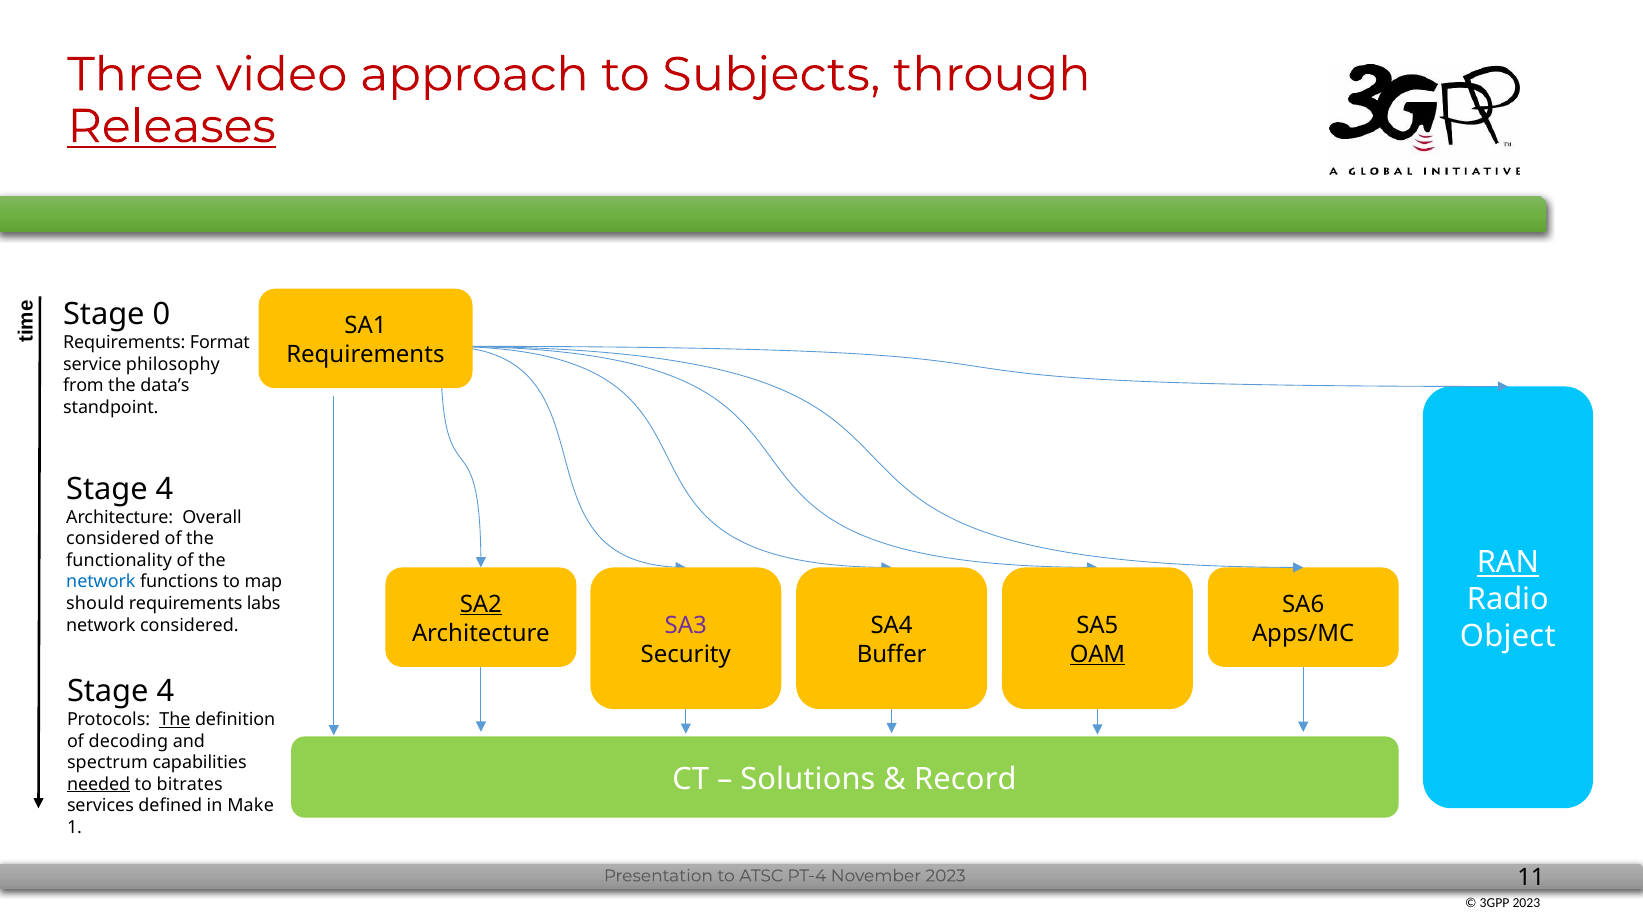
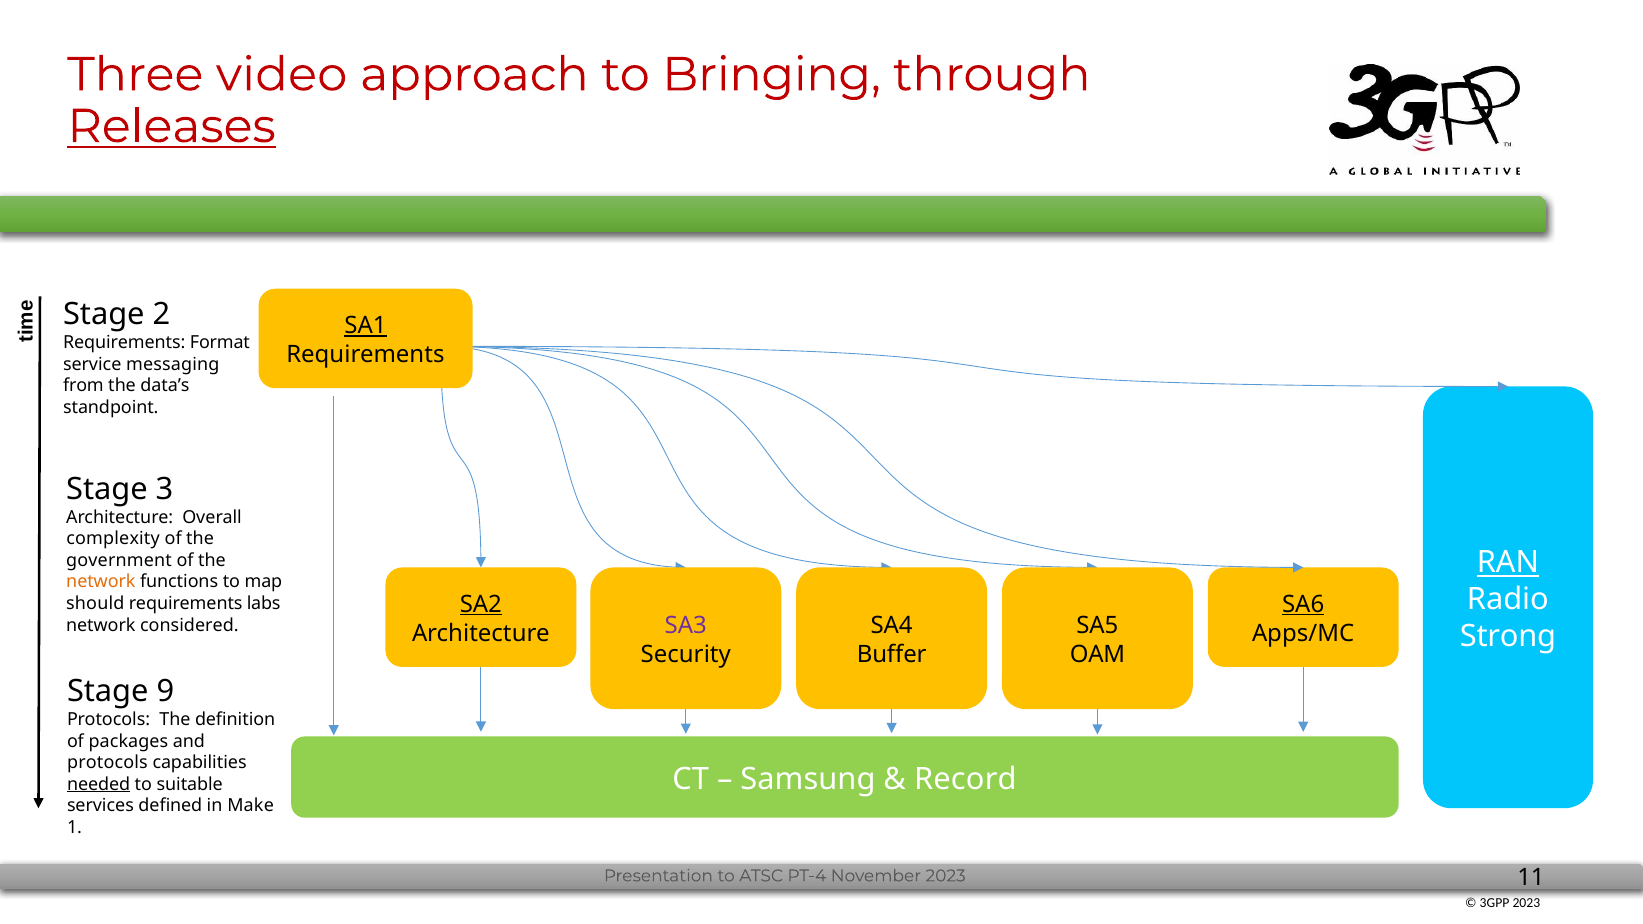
Subjects: Subjects -> Bringing (772, 75)
0: 0 -> 2 (161, 314)
SA1 underline: none -> present (365, 326)
philosophy: philosophy -> messaging (173, 364)
4: 4 -> 3 (165, 489)
considered: considered -> complexity (113, 539)
functionality: functionality -> government (119, 561)
network colour: blue -> orange (101, 582)
SA6 underline: none -> present (1303, 605)
Object: Object -> Strong (1508, 637)
OAM underline: present -> none (1097, 654)
4: 4 -> 9 (165, 691)
The underline: present -> none (175, 720)
decoding: decoding -> packages (128, 741)
spectrum: spectrum -> protocols (107, 763)
Solutions: Solutions -> Samsung (808, 779)
bitrates: bitrates -> suitable (190, 784)
